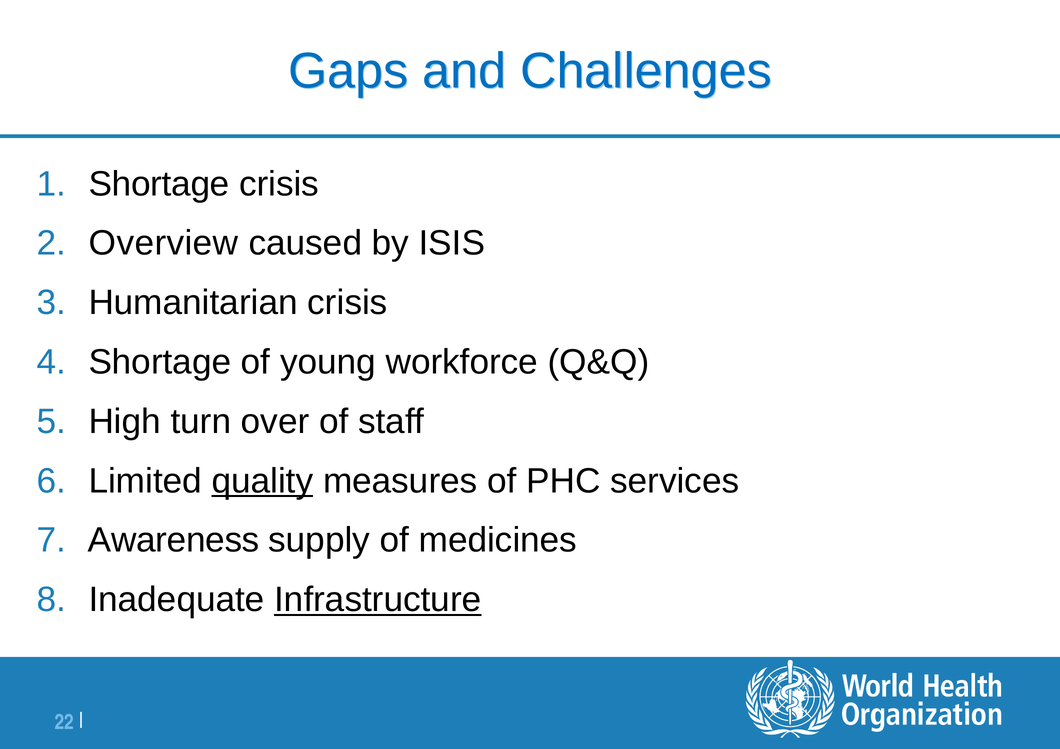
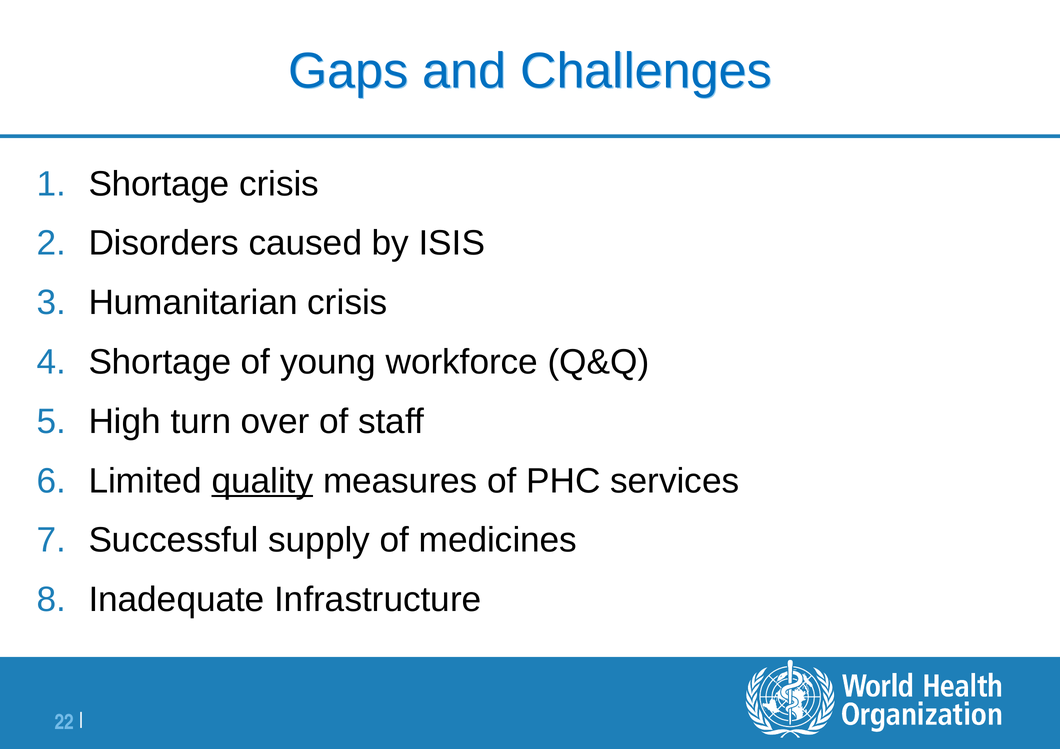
Overview: Overview -> Disorders (164, 243)
Awareness: Awareness -> Successful (174, 541)
Infrastructure underline: present -> none (378, 600)
